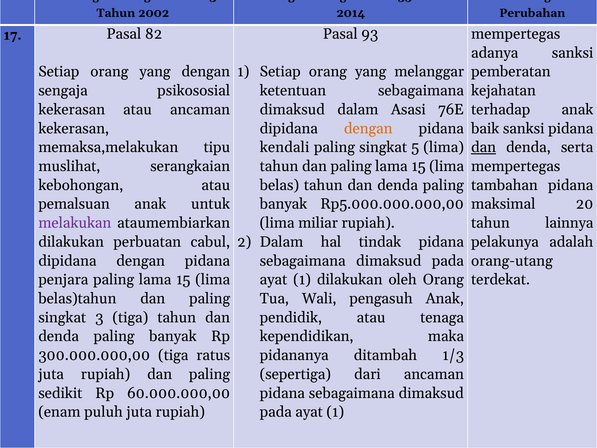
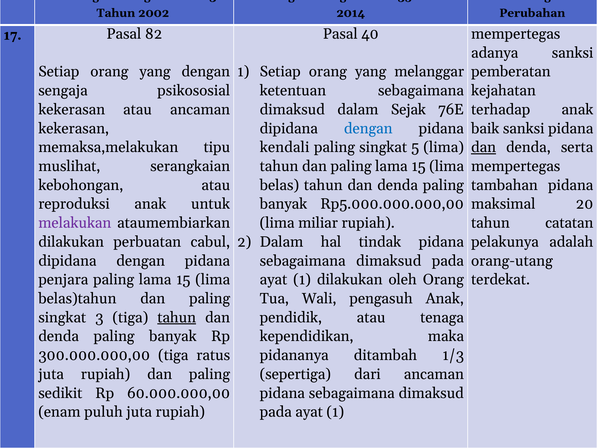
93: 93 -> 40 (370, 34)
Asasi: Asasi -> Sejak (408, 109)
dengan colour: orange -> blue (368, 128)
pemalsuan: pemalsuan -> reproduksi (74, 204)
lainnya: lainnya -> catatan (569, 223)
tahun underline: none -> present (177, 317)
